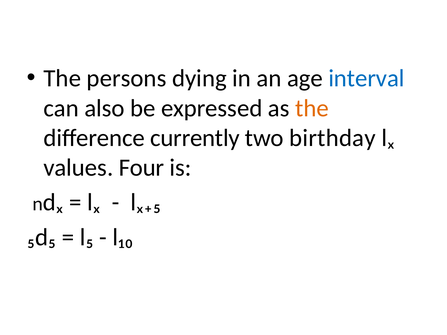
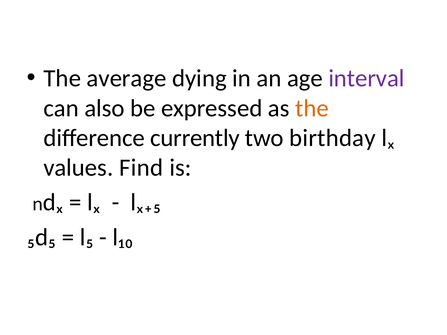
persons: persons -> average (127, 78)
interval colour: blue -> purple (366, 78)
Four: Four -> Find (141, 168)
